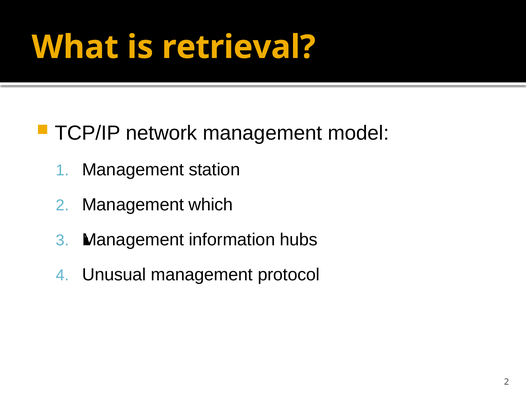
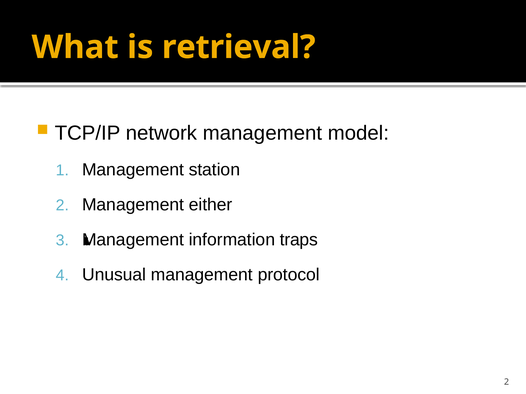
which: which -> either (211, 205)
hubs: hubs -> traps (299, 240)
